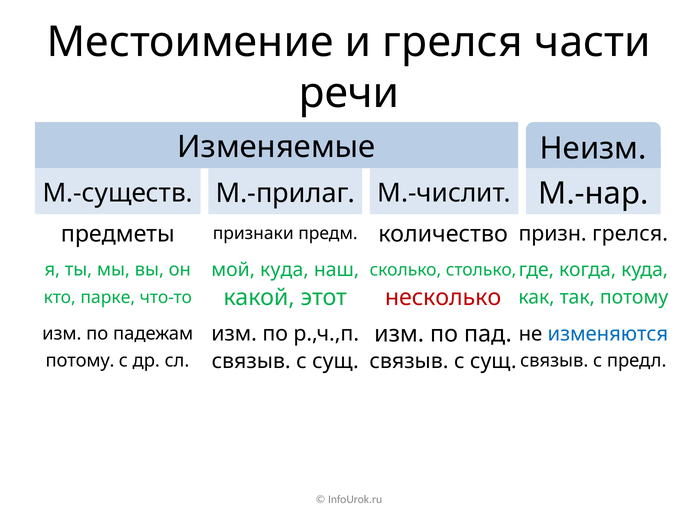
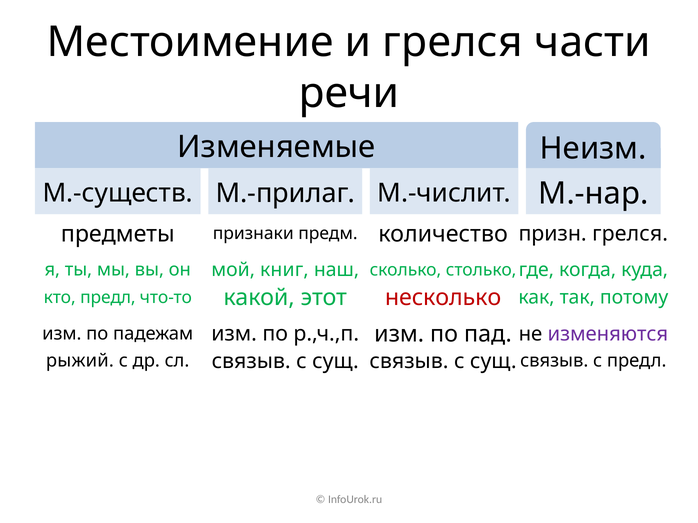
мой куда: куда -> книг (284, 270)
кто парке: парке -> предл (108, 298)
изменяются colour: blue -> purple (608, 334)
потому: потому -> рыжий (80, 361)
